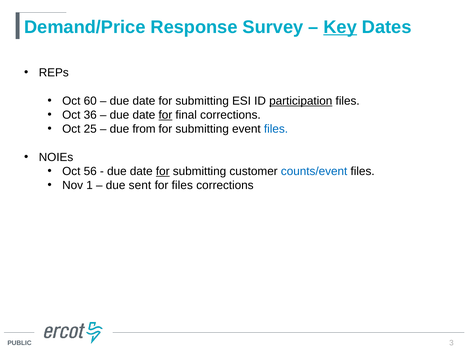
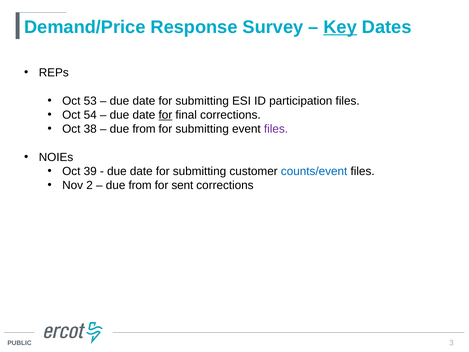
60: 60 -> 53 (90, 101)
participation underline: present -> none (301, 101)
36: 36 -> 54 (90, 115)
25: 25 -> 38 (90, 129)
files colour: blue -> purple (276, 129)
56: 56 -> 39 (90, 171)
for underline: present -> none (163, 171)
1: 1 -> 2 (90, 185)
sent: sent -> from (140, 185)
for files: files -> sent (182, 185)
